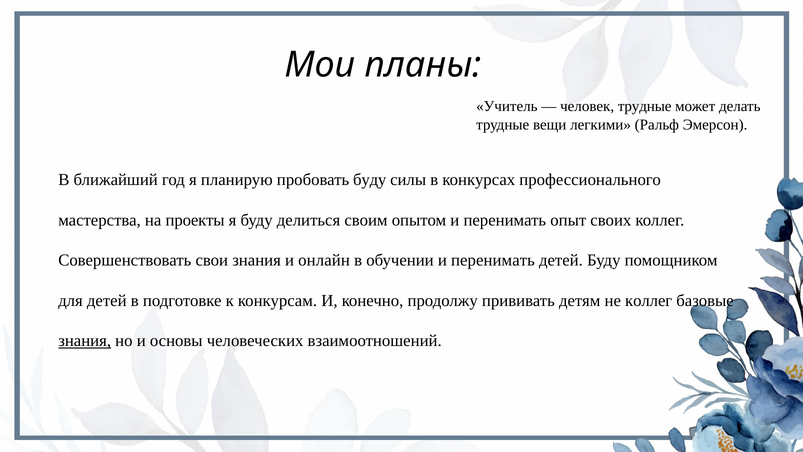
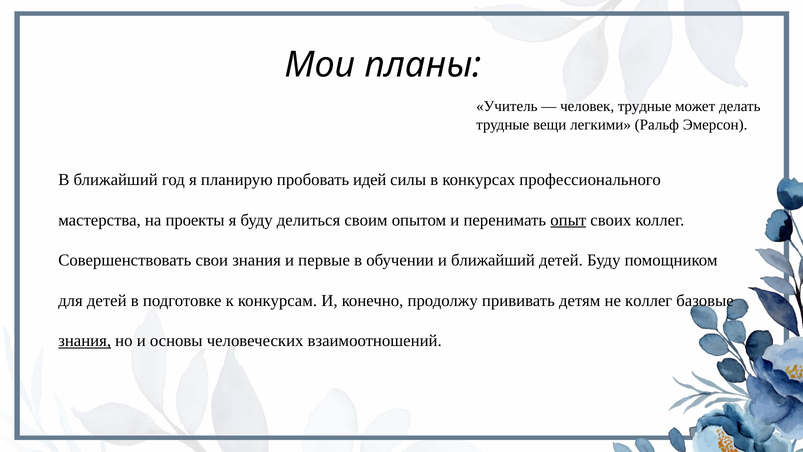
пробовать буду: буду -> идей (370, 180)
опыт underline: none -> present (568, 220)
онлайн: онлайн -> первые (324, 260)
обучении и перенимать: перенимать -> ближайший (493, 260)
